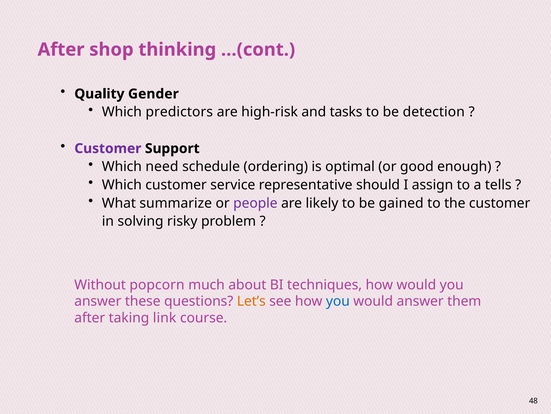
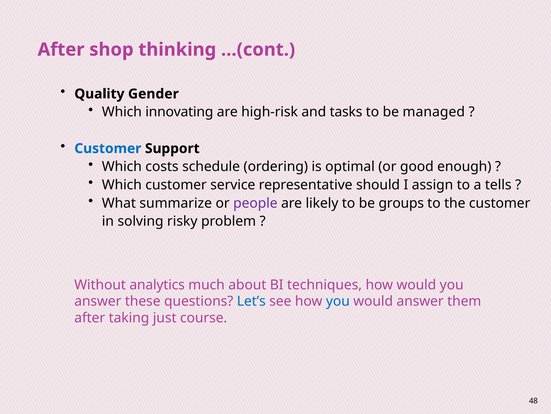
predictors: predictors -> innovating (179, 112)
detection: detection -> managed (434, 112)
Customer colour: purple -> blue (108, 148)
need: need -> costs (162, 166)
gained: gained -> groups (401, 203)
popcorn: popcorn -> analytics (157, 284)
Let’s colour: orange -> blue (251, 301)
link: link -> just (165, 317)
